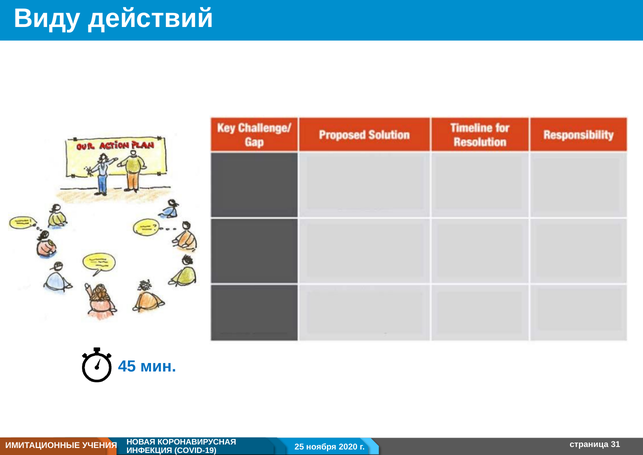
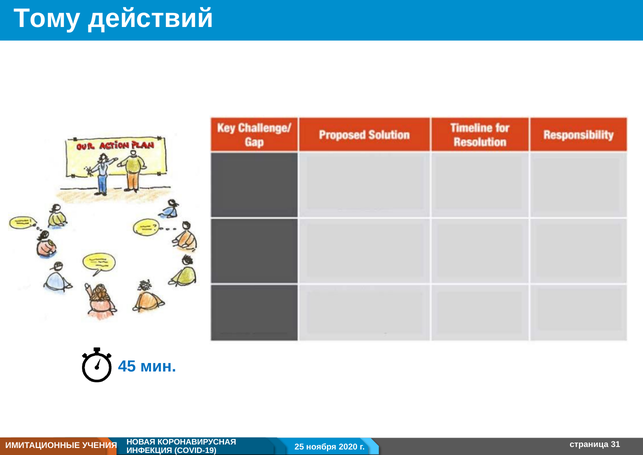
Виду: Виду -> Тому (47, 19)
